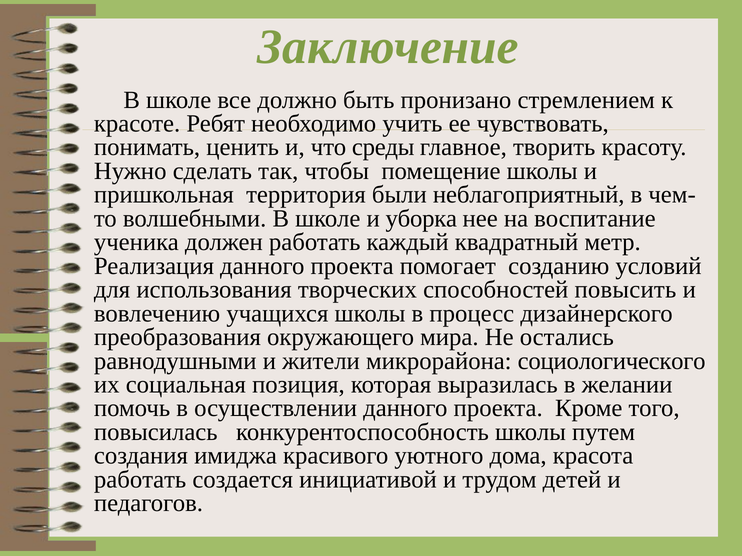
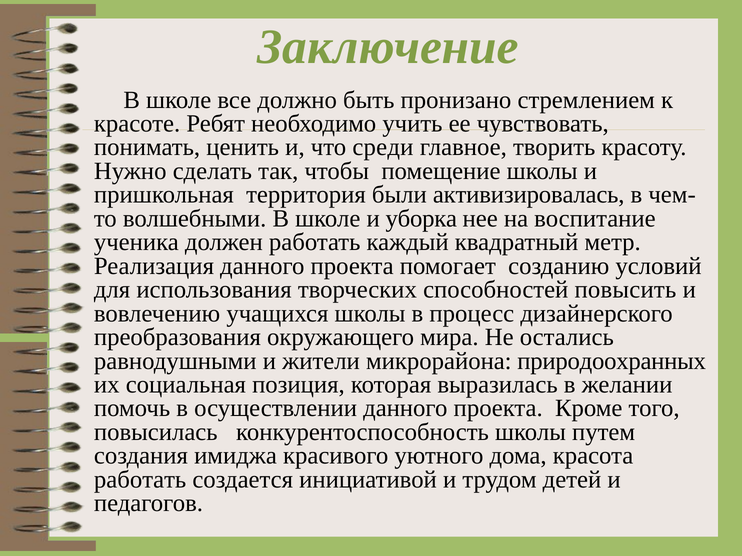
среды: среды -> среди (383, 147)
неблагоприятный: неблагоприятный -> активизировалась (529, 195)
социологического: социологического -> природоохранных (612, 361)
